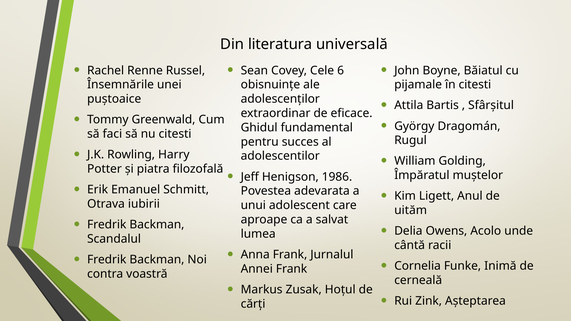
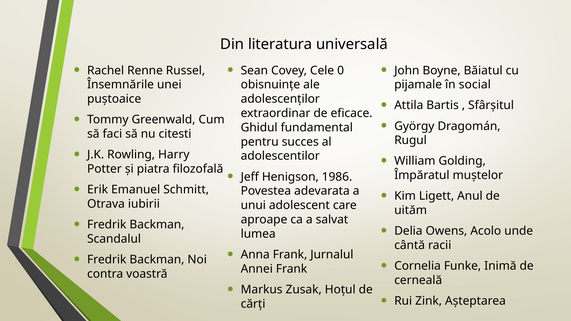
6: 6 -> 0 (341, 70)
în citesti: citesti -> social (475, 85)
